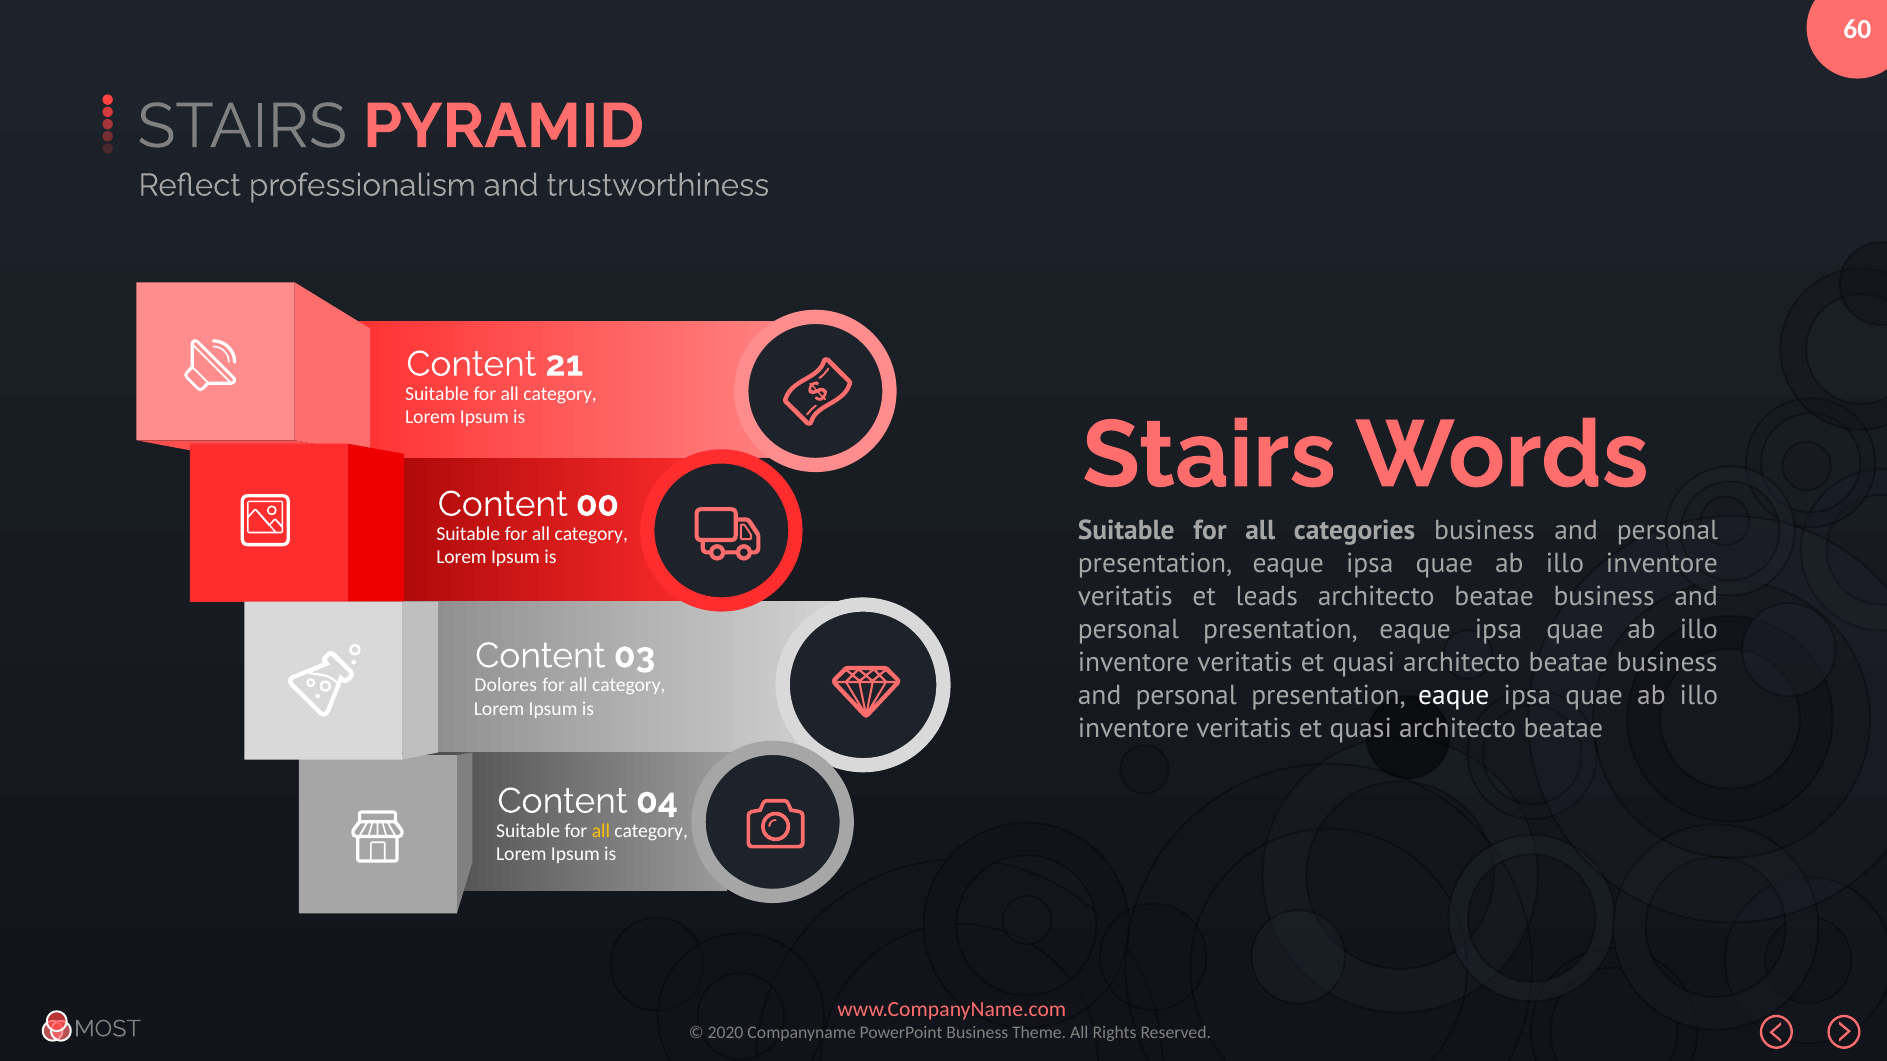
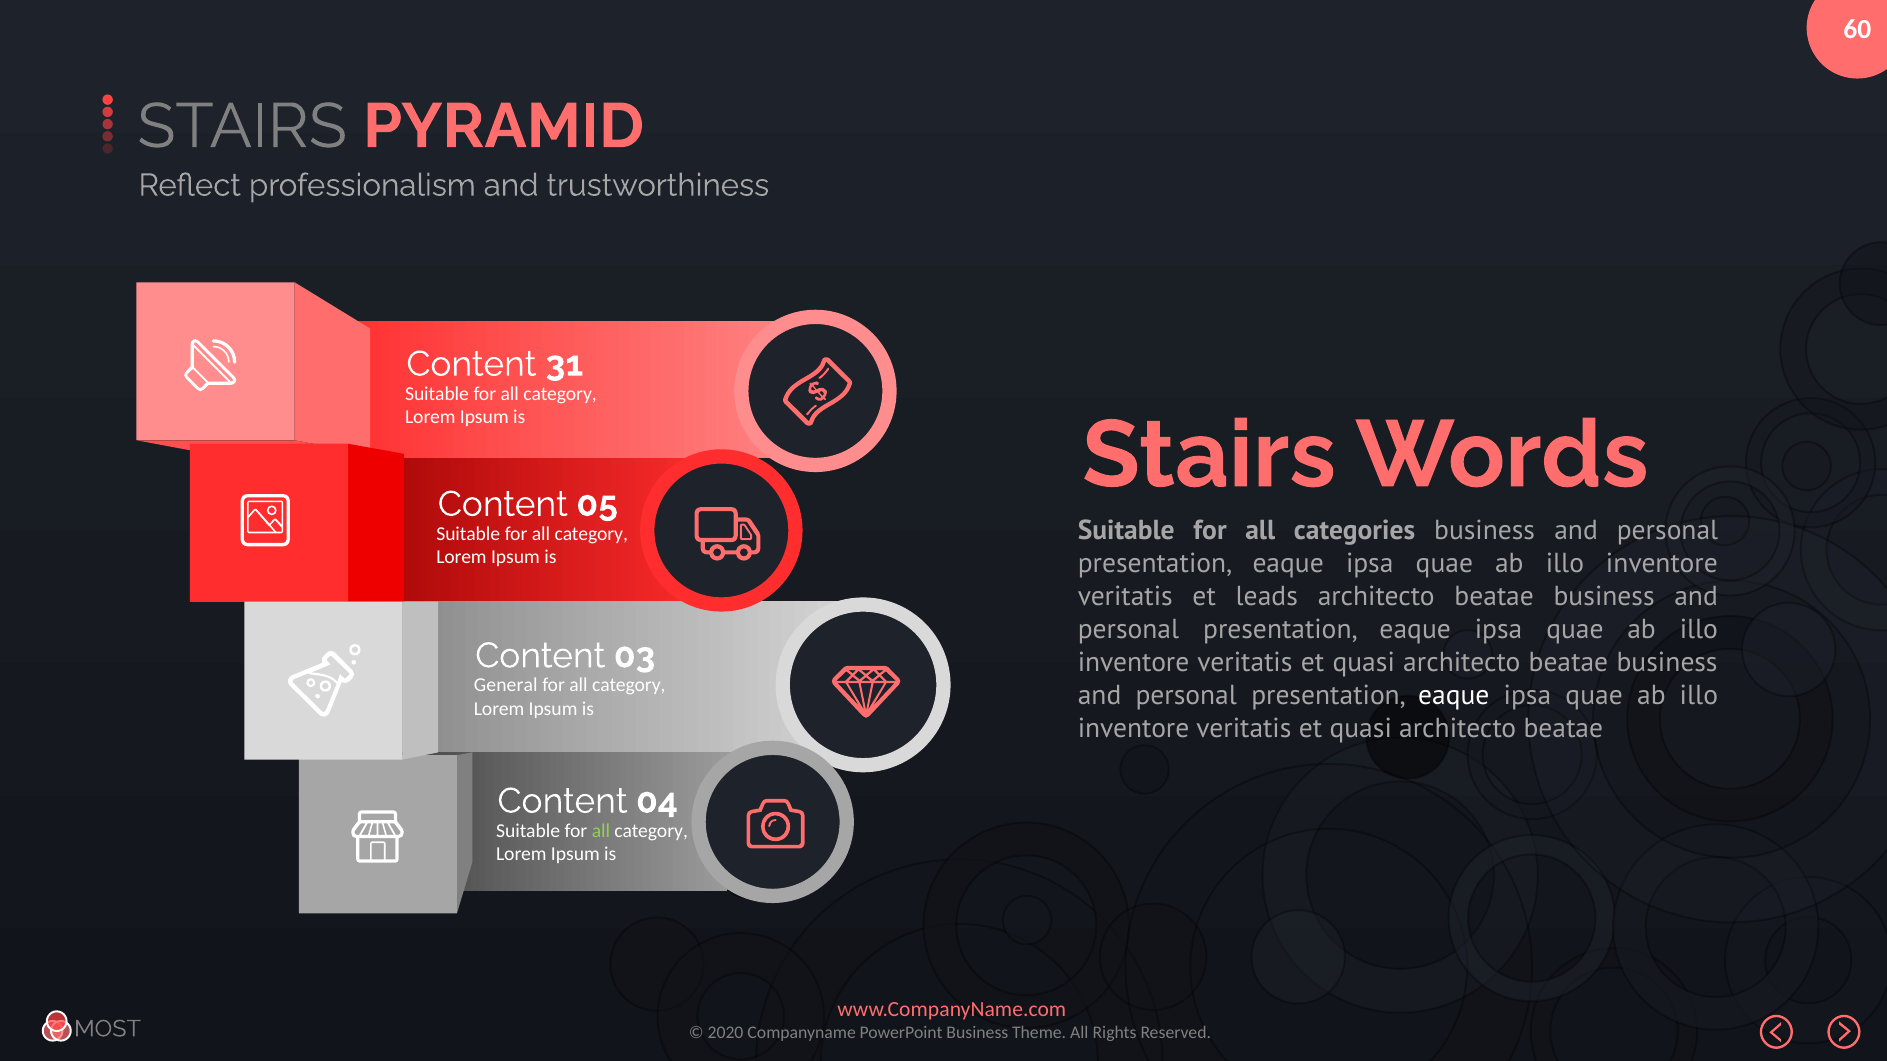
21: 21 -> 31 (564, 364)
00: 00 -> 05 (597, 504)
Dolores: Dolores -> General (506, 686)
all colour: yellow -> light green (601, 831)
